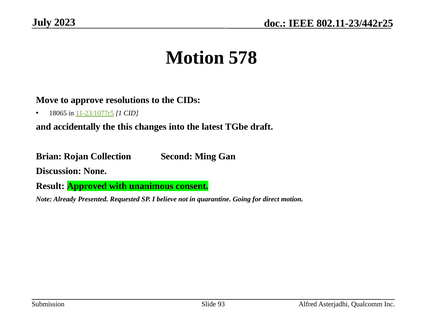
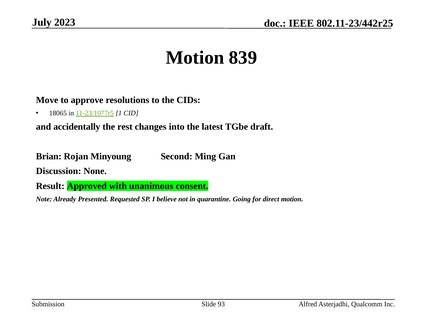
578: 578 -> 839 (243, 58)
this: this -> rest (125, 127)
Collection: Collection -> Minyoung (111, 156)
